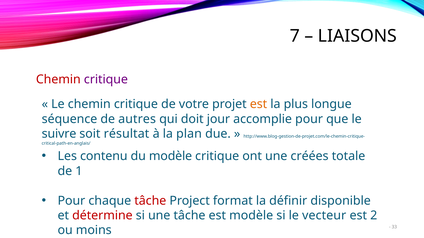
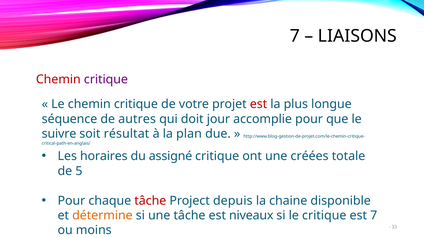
est colour: orange -> red (259, 104)
contenu: contenu -> horaires (104, 156)
du modèle: modèle -> assigné (171, 156)
1: 1 -> 5 (79, 171)
format: format -> depuis (233, 201)
définir: définir -> chaine (288, 201)
détermine colour: red -> orange (102, 216)
est modèle: modèle -> niveaux (251, 216)
le vecteur: vecteur -> critique (324, 216)
est 2: 2 -> 7 (374, 216)
